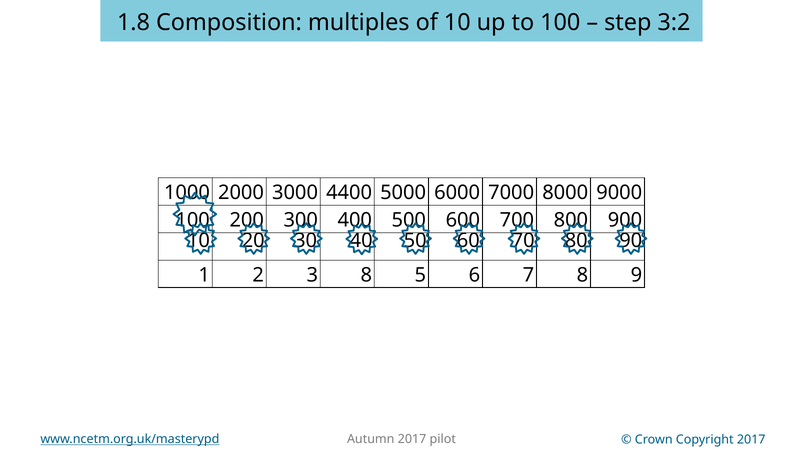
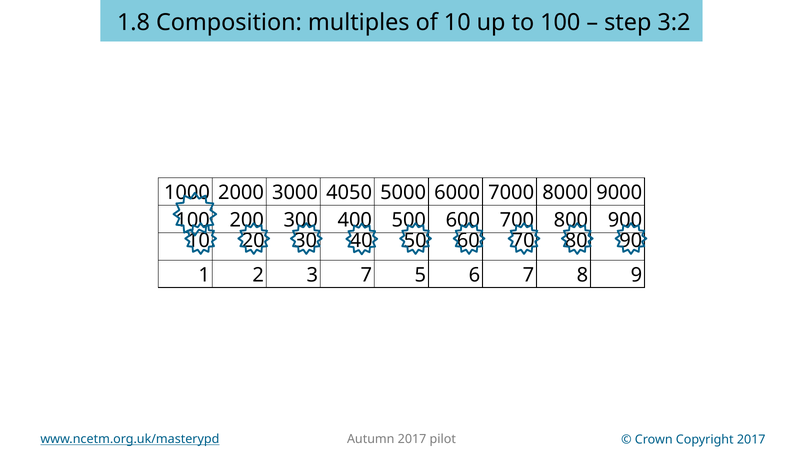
4400: 4400 -> 4050 (349, 193)
3 8: 8 -> 7 (366, 275)
